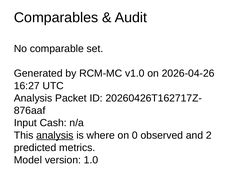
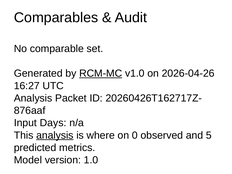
RCM-MC underline: none -> present (101, 73)
Cash: Cash -> Days (53, 123)
2: 2 -> 5 (209, 135)
